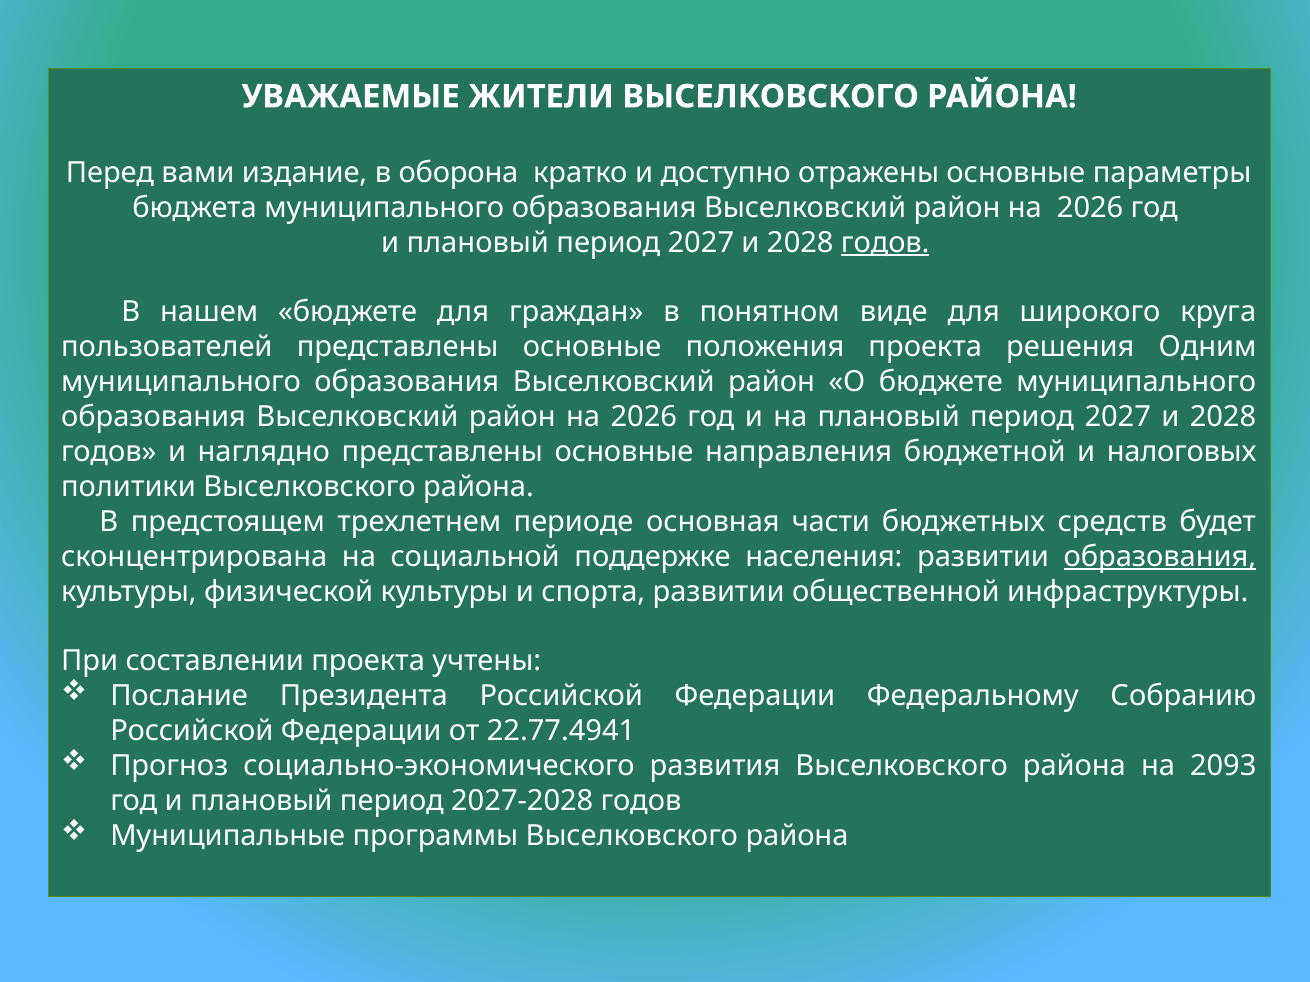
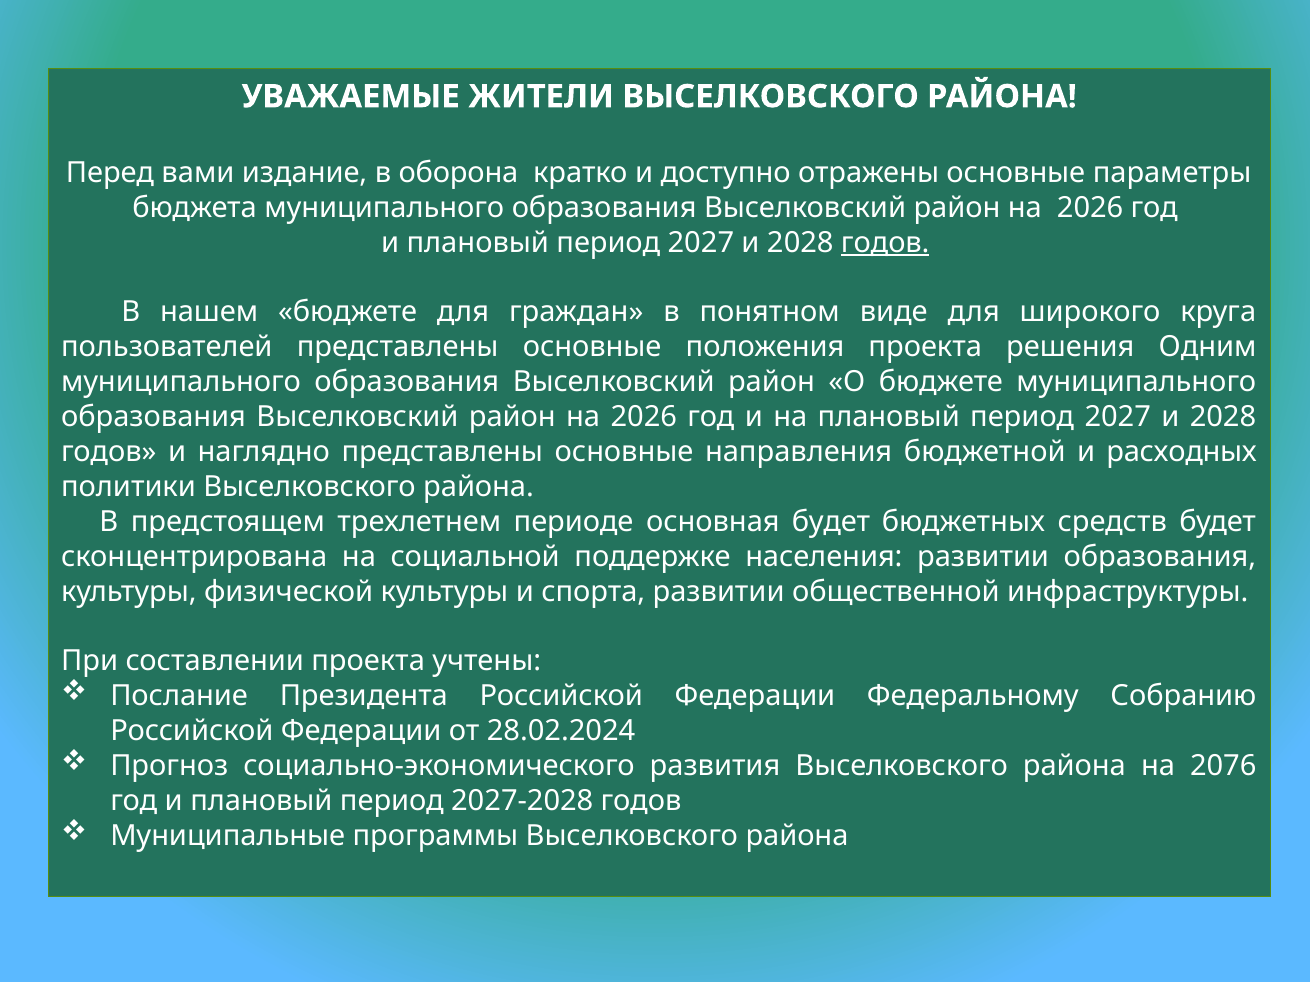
налоговых: налоговых -> расходных (1182, 452)
основная части: части -> будет (831, 522)
образования underline: present -> none (1160, 557)
22.77.4941: 22.77.4941 -> 28.02.2024 (561, 731)
2093: 2093 -> 2076 (1223, 766)
